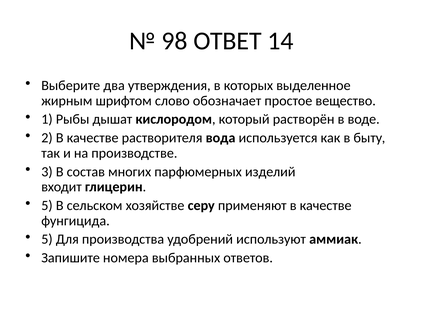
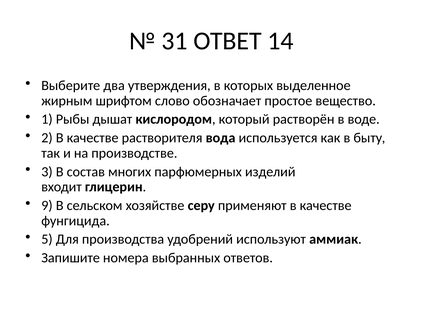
98: 98 -> 31 (175, 41)
5: 5 -> 9 (47, 206)
